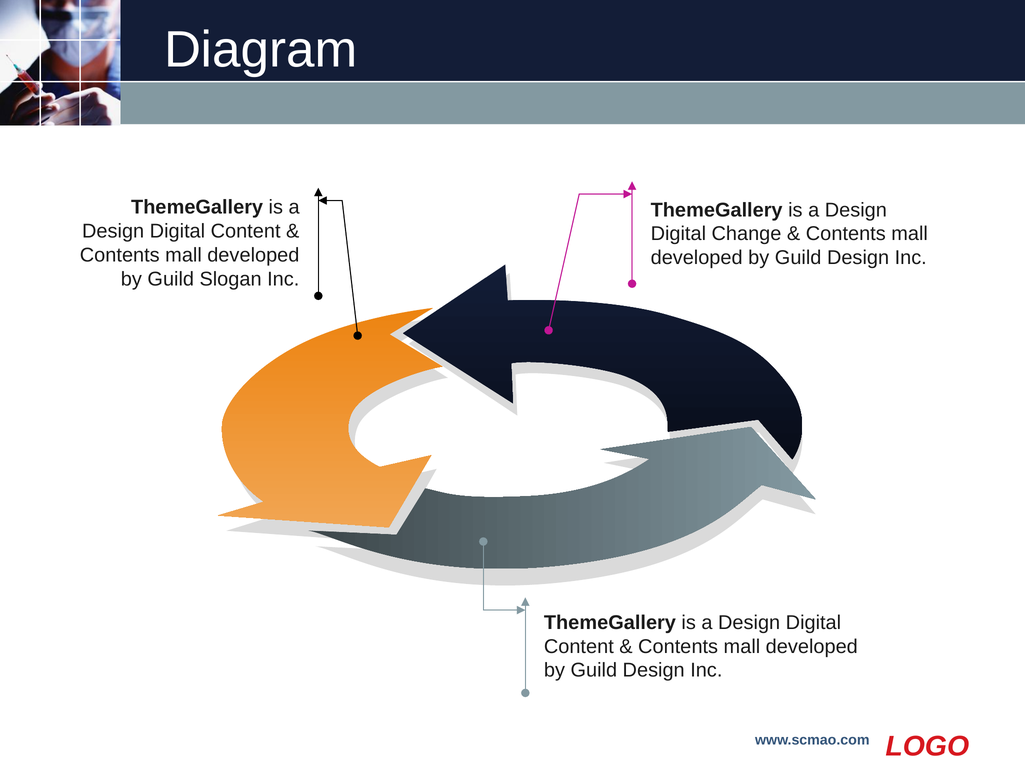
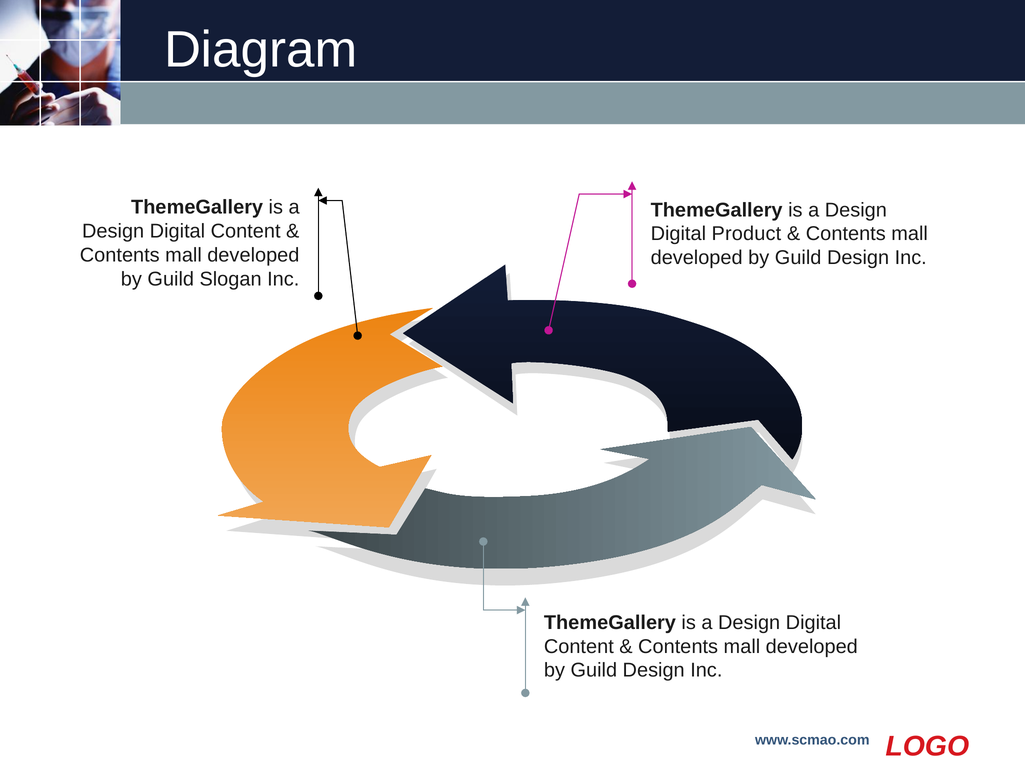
Change: Change -> Product (746, 234)
